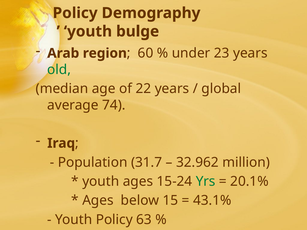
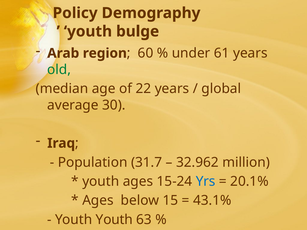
23: 23 -> 61 (222, 53)
74: 74 -> 30 (114, 105)
Yrs colour: green -> blue (206, 182)
Youth Policy: Policy -> Youth (114, 220)
